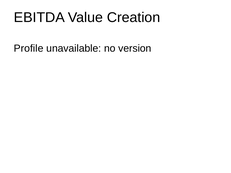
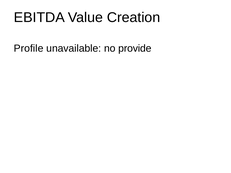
version: version -> provide (135, 48)
